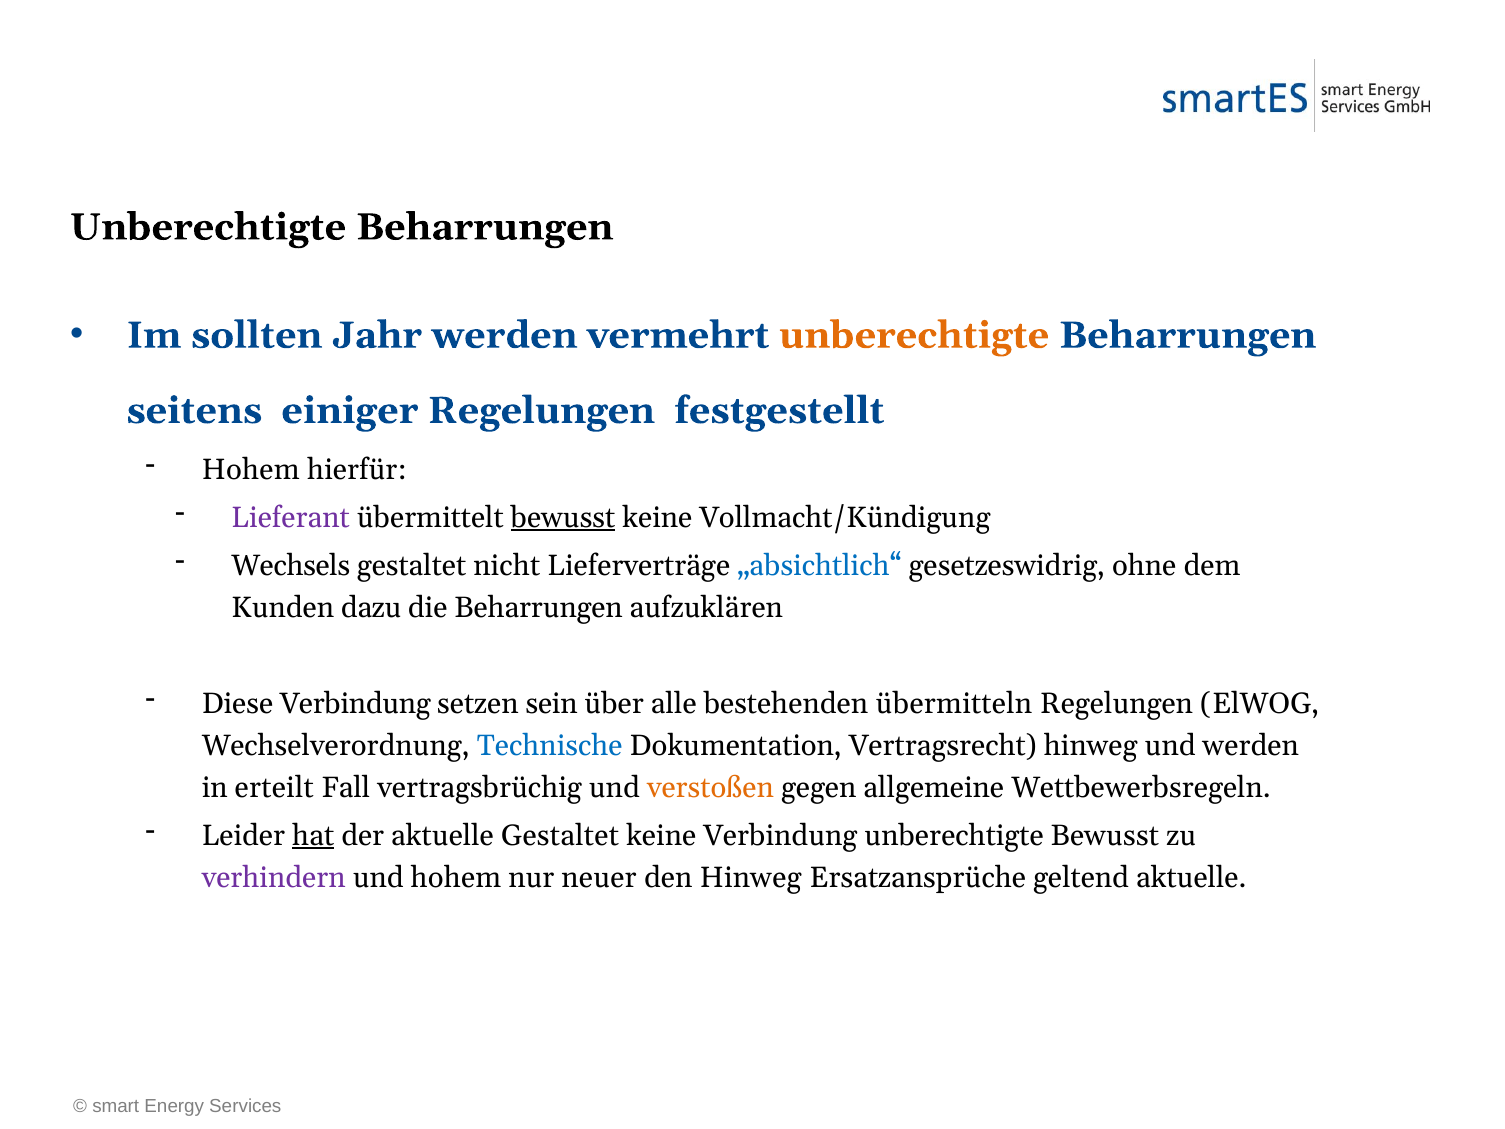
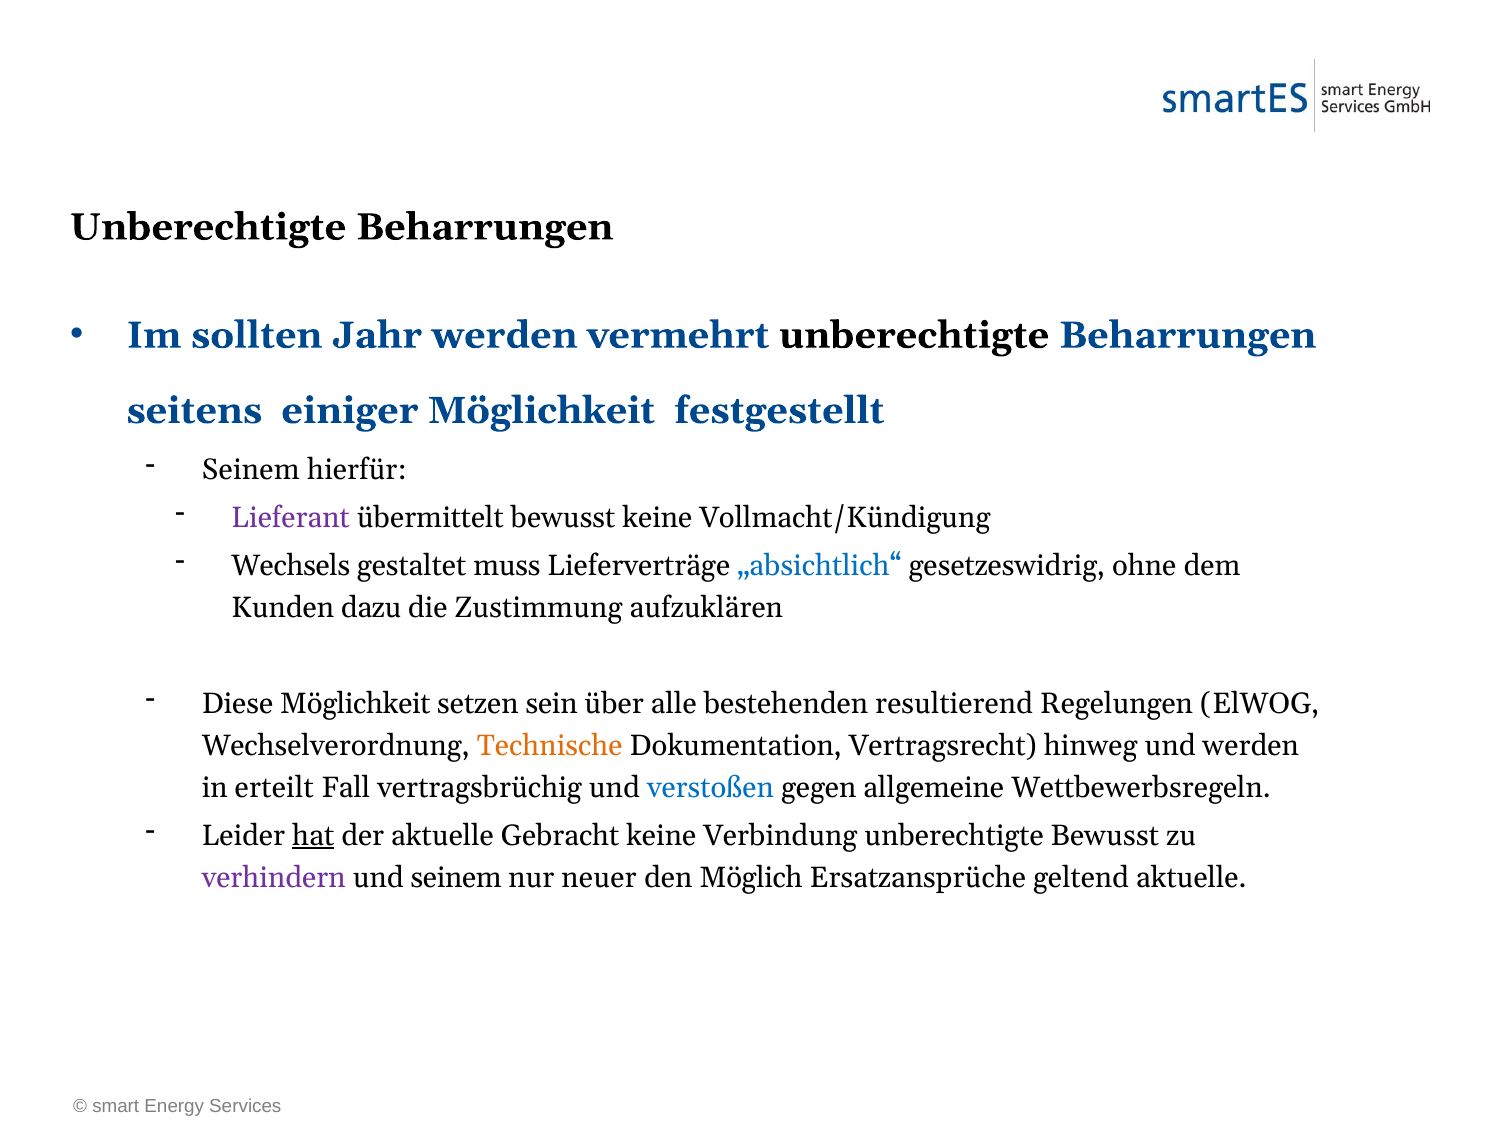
unberechtigte colour: orange -> black (914, 335)
einiger Regelungen: Regelungen -> Möglichkeit (541, 410)
Hohem: Hohem -> Seinem (251, 469)
bewusst underline: present -> none (563, 517)
nicht: nicht -> muss (507, 565)
die Beharrungen: Beharrungen -> Zustimmung (539, 607)
Diese Verbindung: Verbindung -> Möglichkeit (355, 704)
übermitteln: übermitteln -> resultierend (954, 704)
Technische colour: blue -> orange (550, 745)
verstoßen colour: orange -> blue (710, 787)
aktuelle Gestaltet: Gestaltet -> Gebracht (560, 835)
und hohem: hohem -> seinem (456, 877)
den Hinweg: Hinweg -> Möglich (751, 877)
